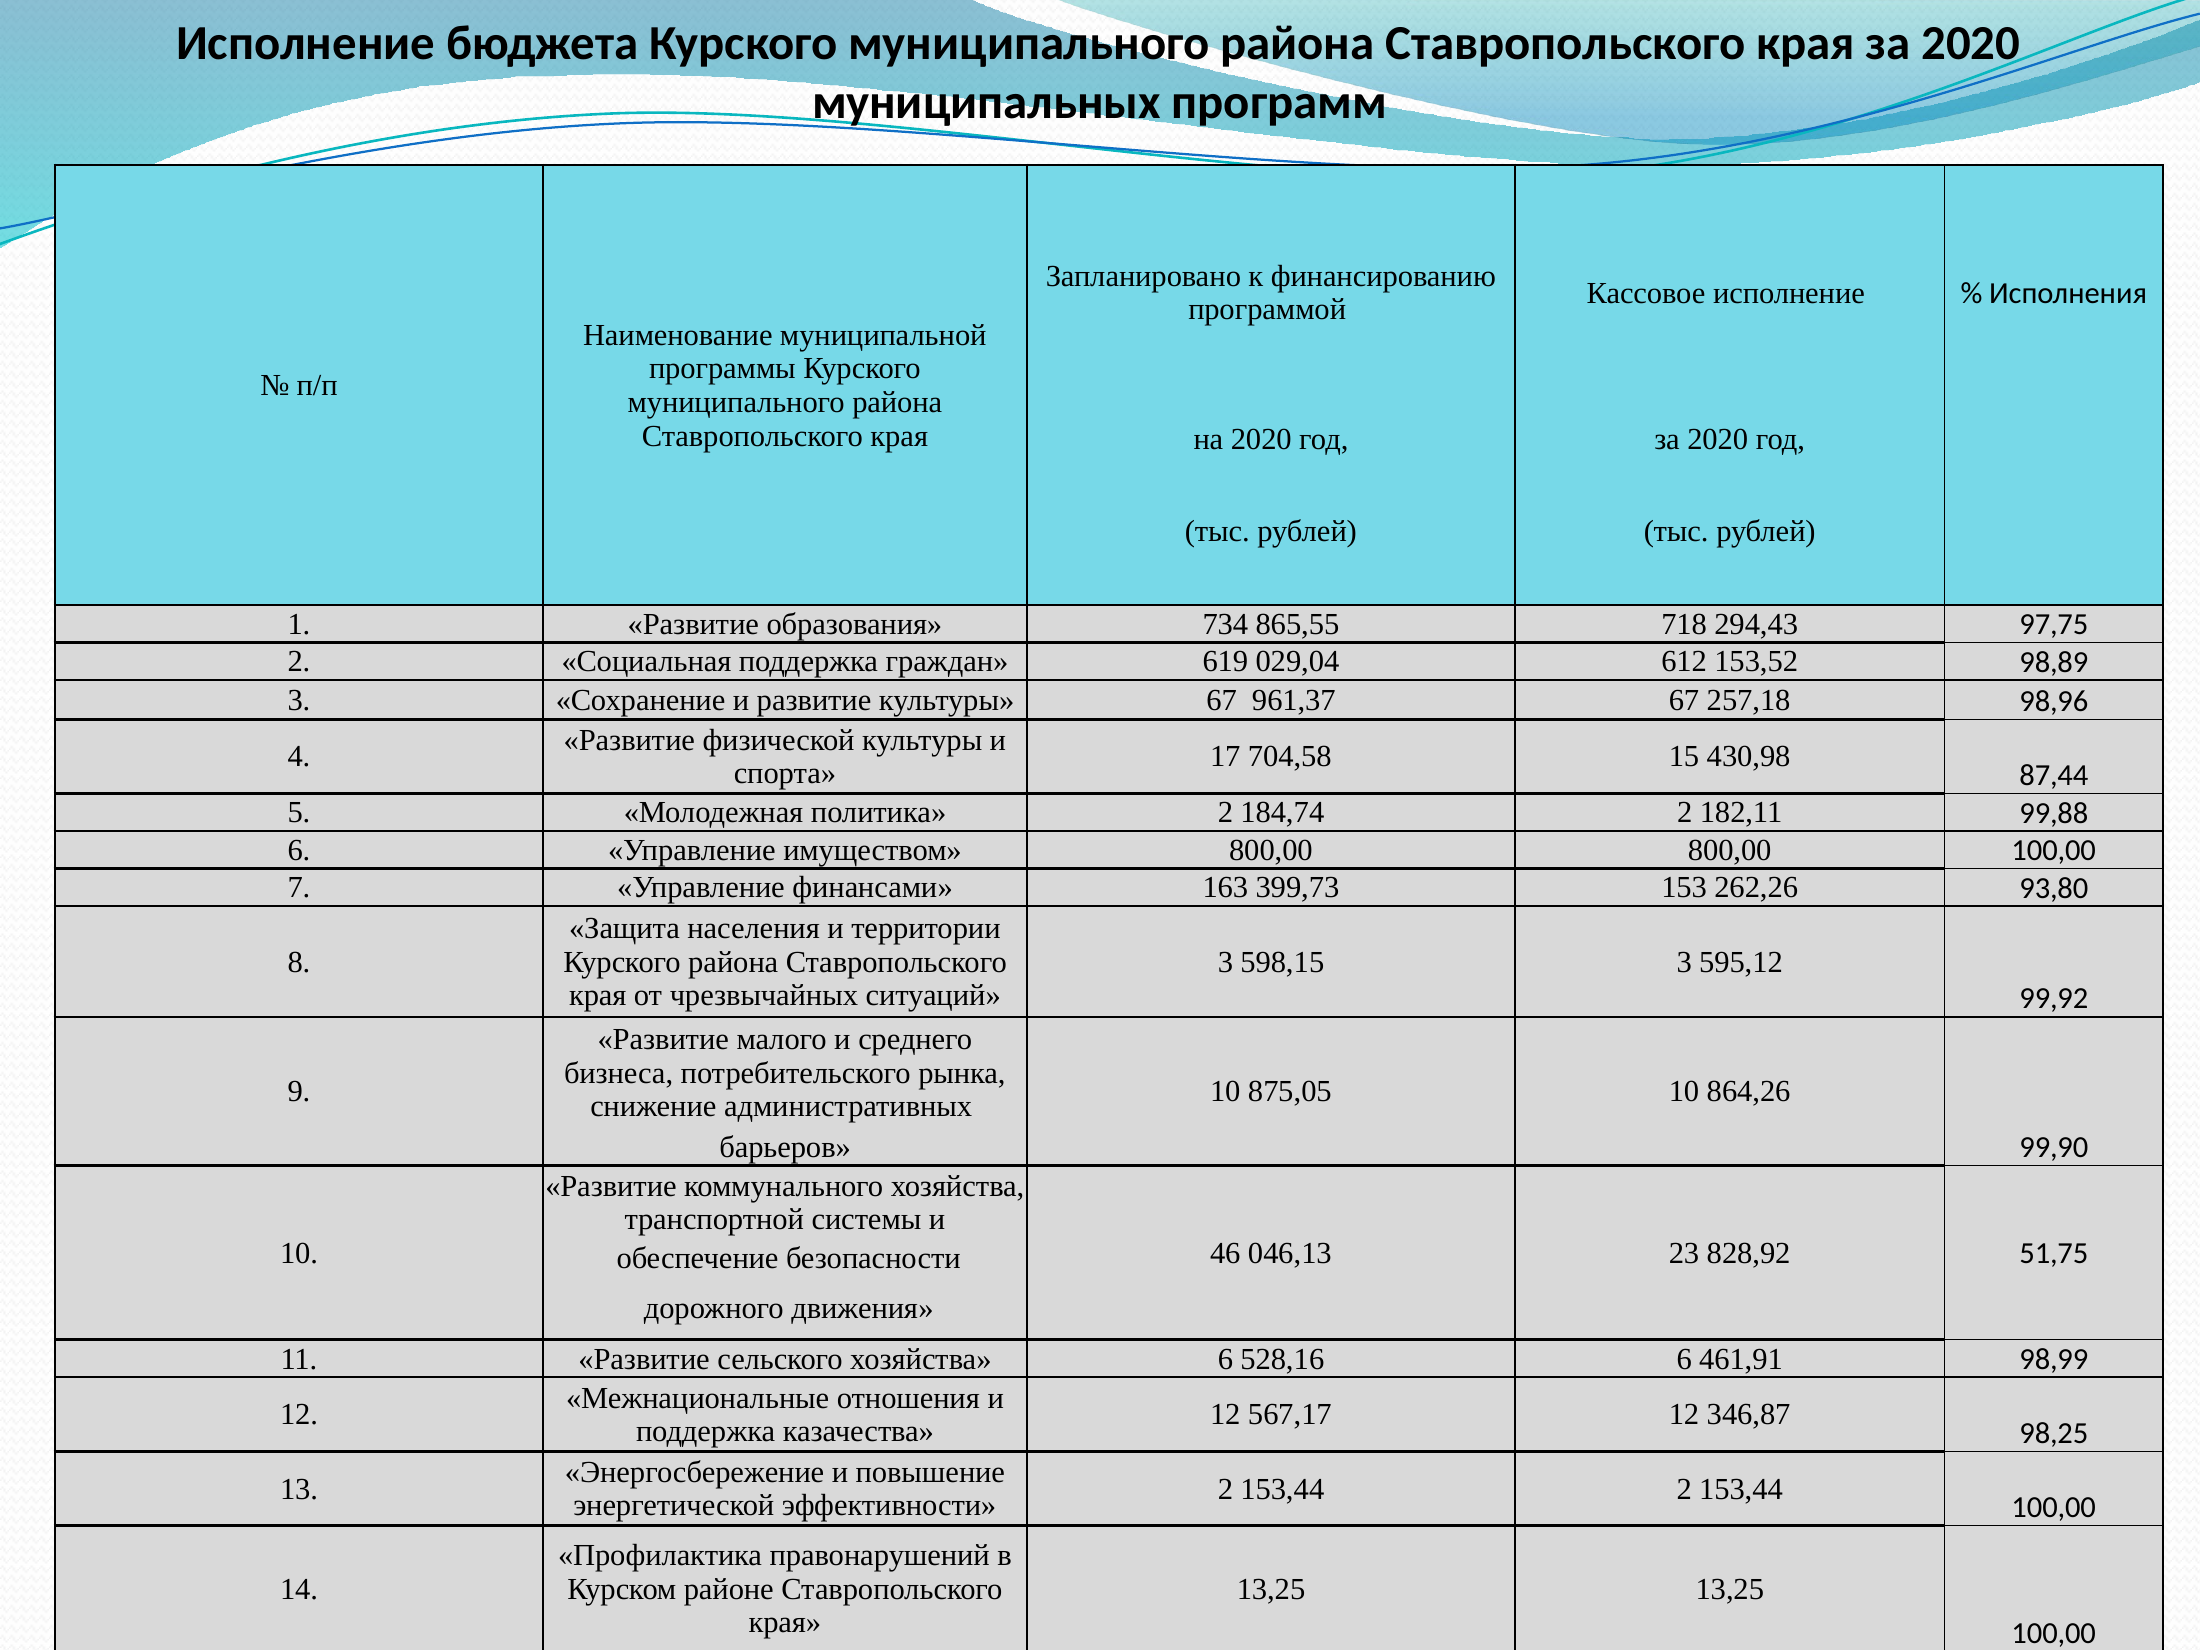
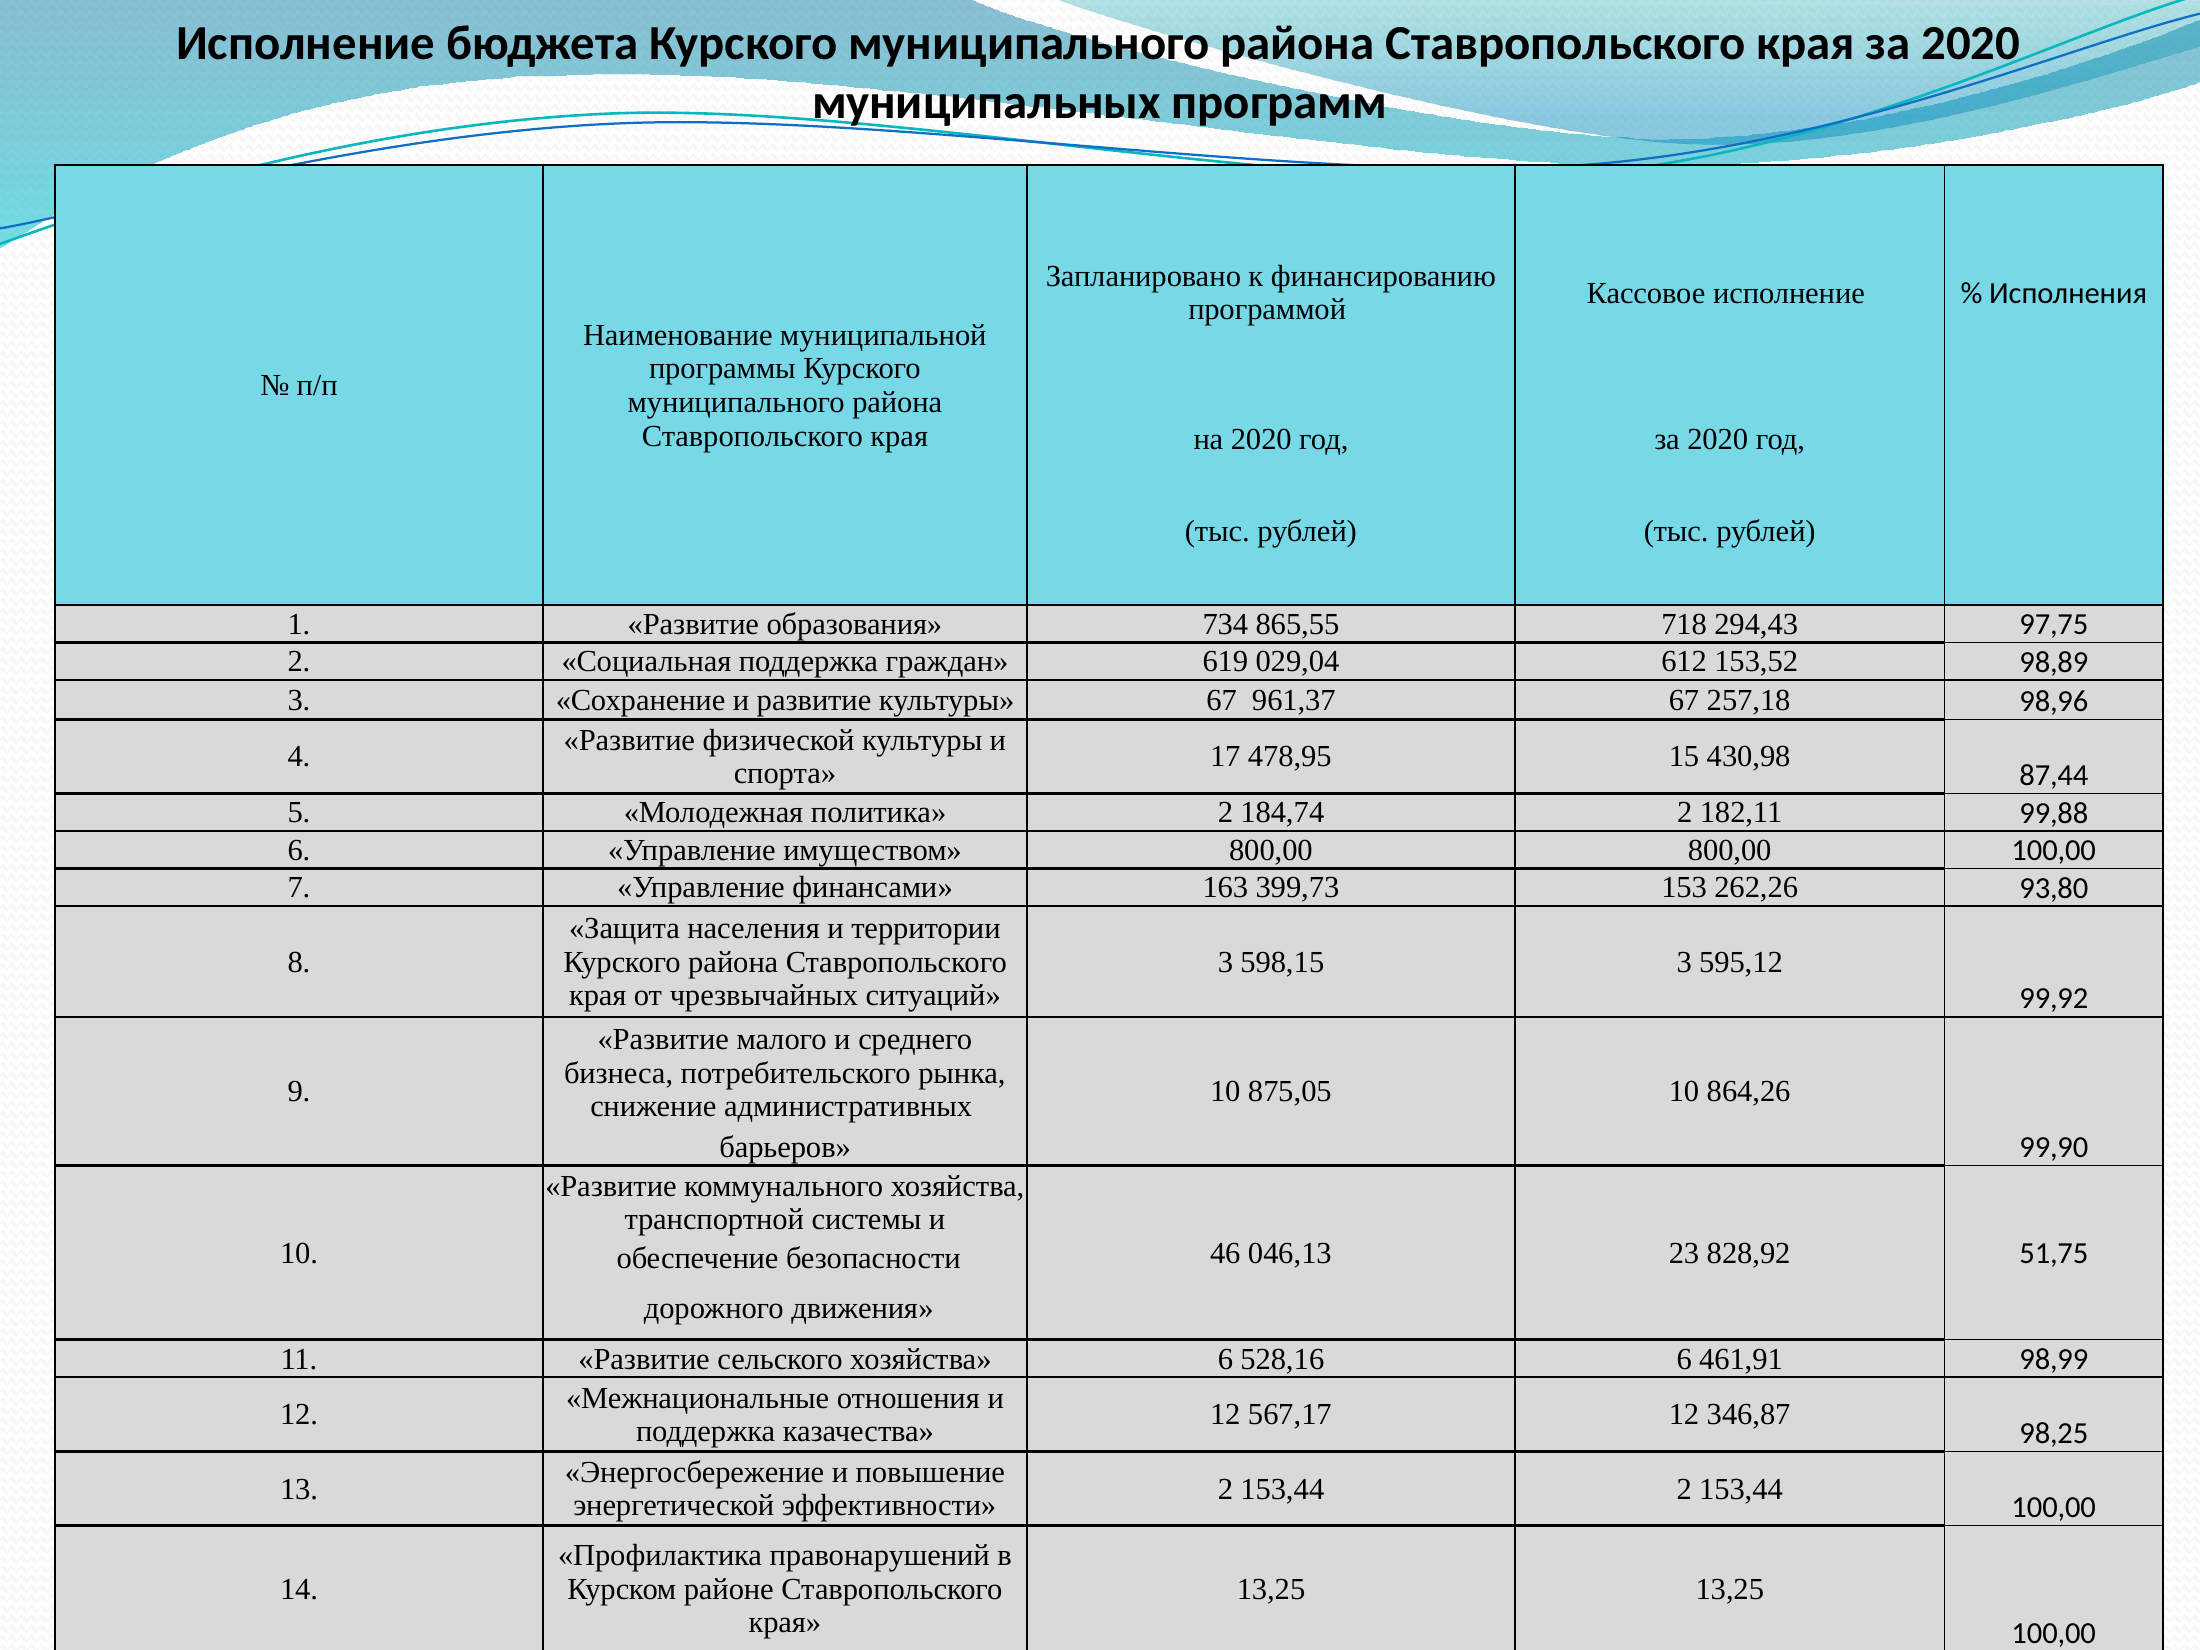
704,58: 704,58 -> 478,95 (1290, 757)
